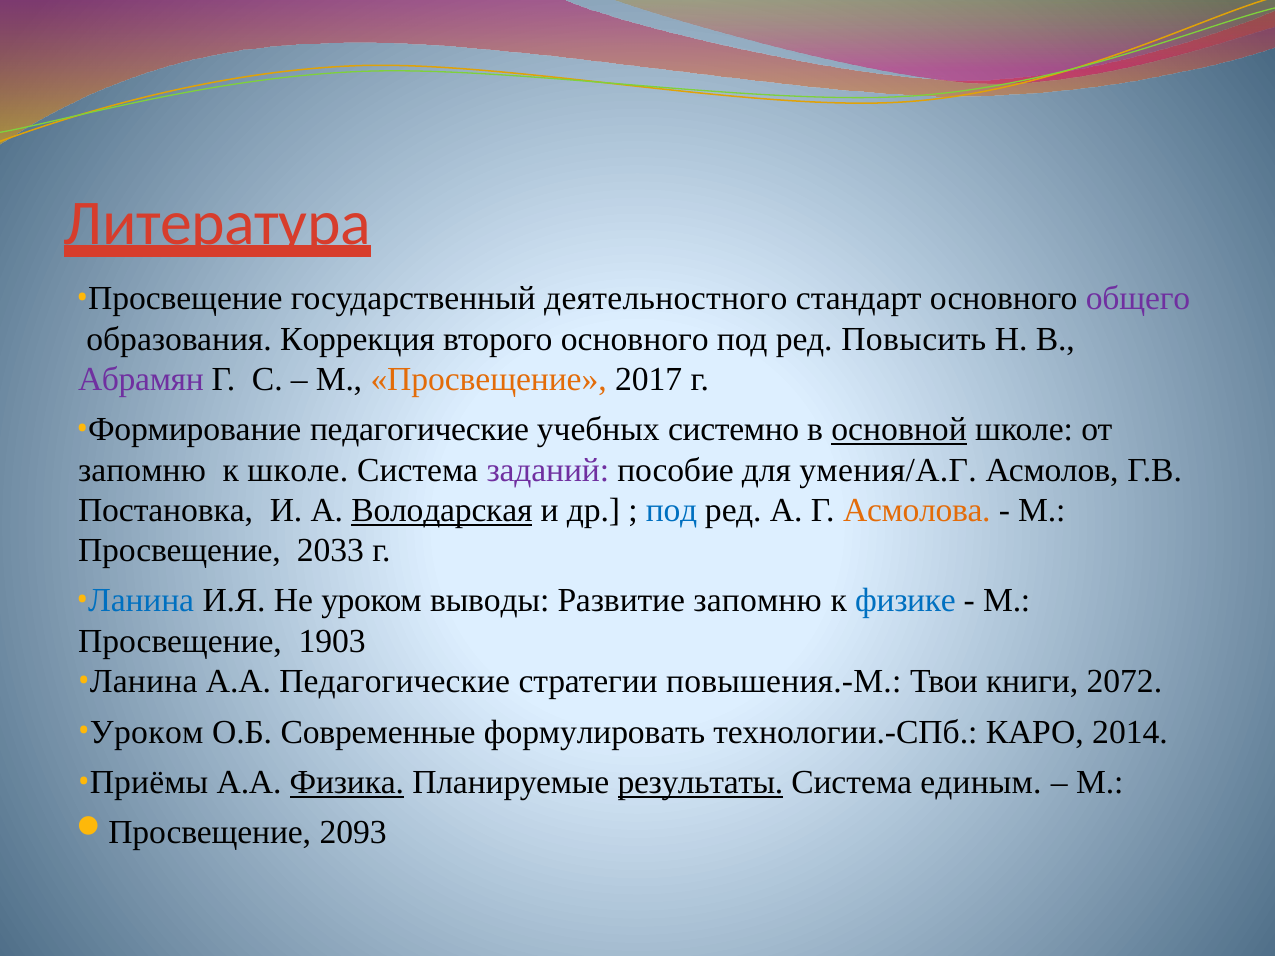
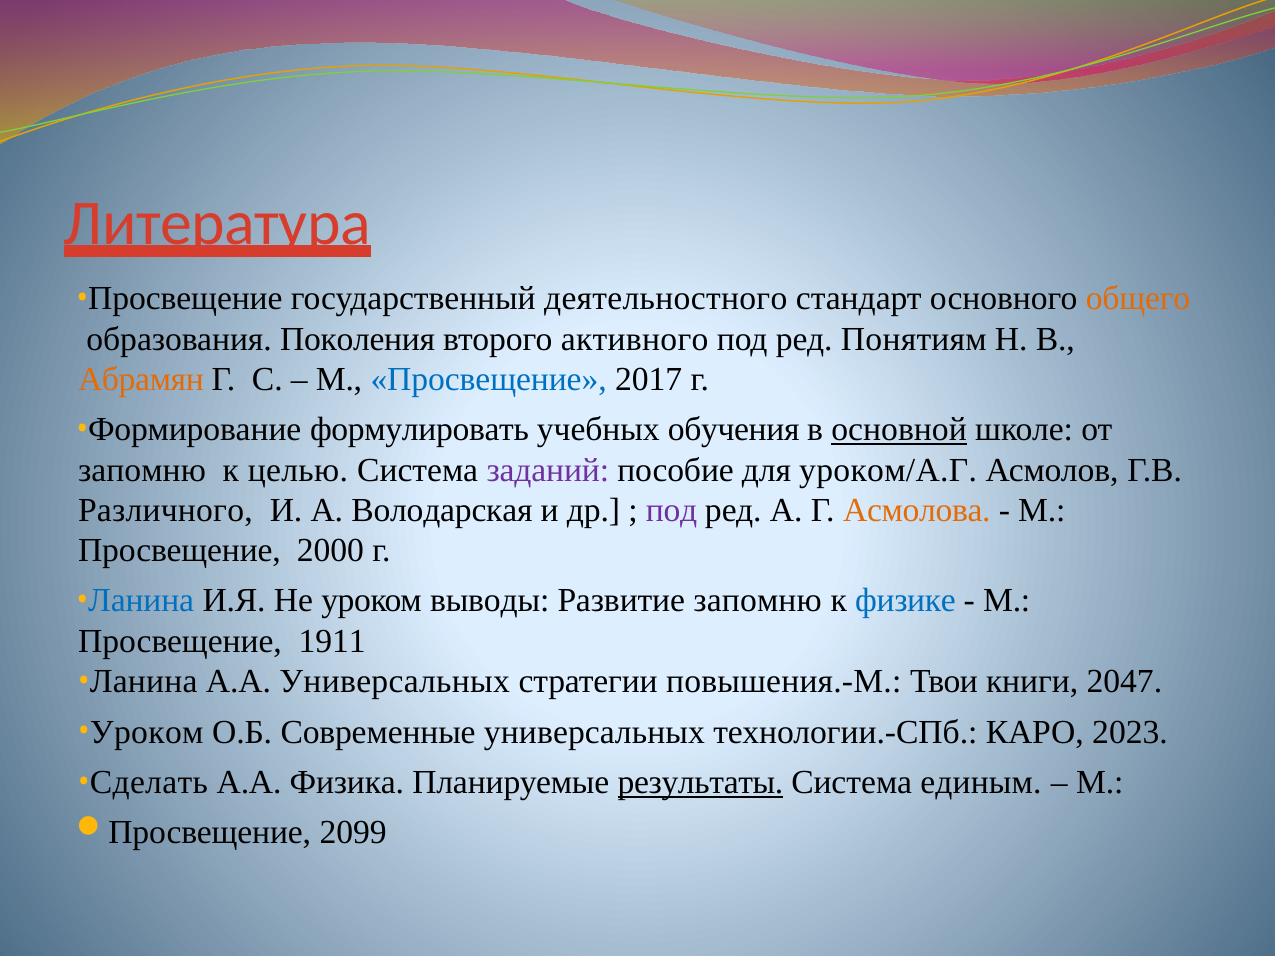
общего colour: purple -> orange (1138, 299)
Коррекция: Коррекция -> Поколения (358, 339)
второго основного: основного -> активного (635, 339)
Повысить: Повысить -> Понятиям (914, 339)
Абрамян colour: purple -> orange (141, 379)
Просвещение colour: orange -> blue (489, 379)
Формирование педагогические: педагогические -> формулировать (419, 430)
системно: системно -> обучения (734, 430)
к школе: школе -> целью (298, 470)
умения/А.Г: умения/А.Г -> уроком/А.Г (888, 470)
Постановка: Постановка -> Различного (165, 510)
Володарская underline: present -> none (442, 510)
под colour: blue -> purple (672, 510)
2033: 2033 -> 2000 (330, 551)
1903: 1903 -> 1911 (332, 641)
А.А Педагогические: Педагогические -> Универсальных (395, 682)
2072: 2072 -> 2047 (1124, 682)
Современные формулировать: формулировать -> универсальных (594, 732)
2014: 2014 -> 2023 (1130, 732)
Приёмы: Приёмы -> Сделать (149, 782)
Физика underline: present -> none (347, 782)
2093: 2093 -> 2099 (353, 833)
